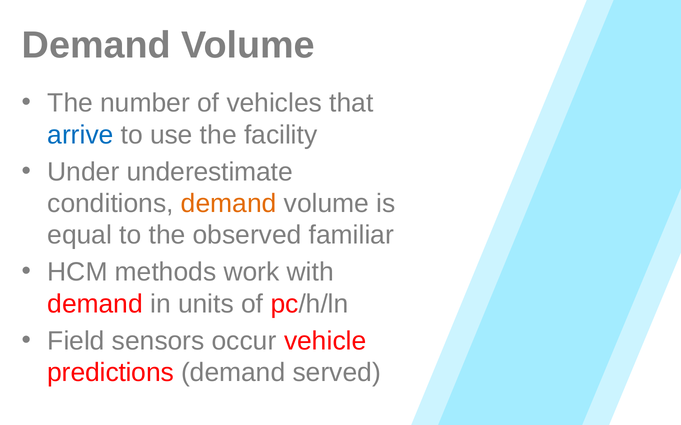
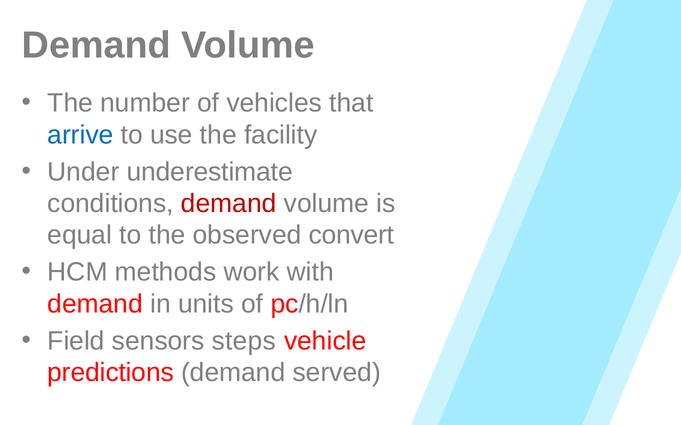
demand colour: orange -> red (229, 204)
familiar: familiar -> convert (351, 236)
occur: occur -> steps (244, 341)
